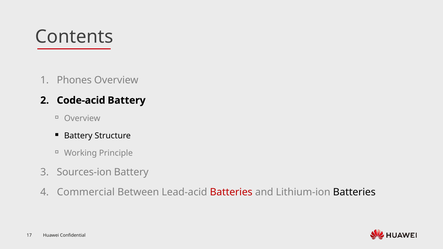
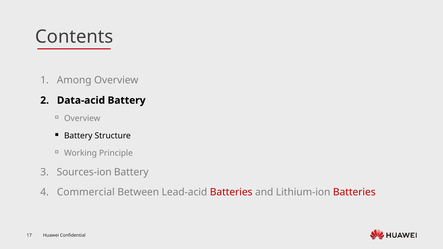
Phones: Phones -> Among (74, 80)
Code-acid: Code-acid -> Data-acid (81, 100)
Batteries colour: black -> red (354, 192)
